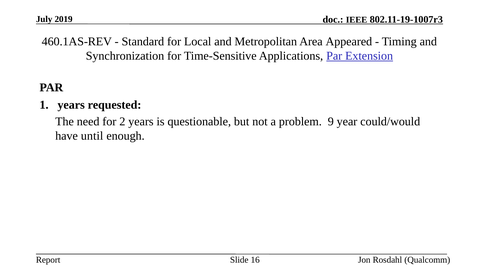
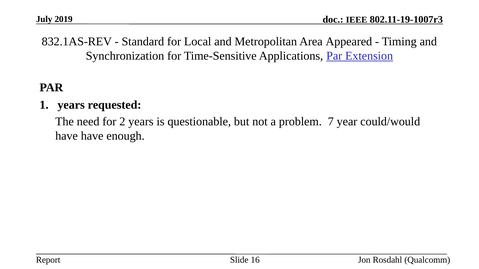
460.1AS-REV: 460.1AS-REV -> 832.1AS-REV (77, 42)
9: 9 -> 7 (331, 122)
have until: until -> have (92, 136)
